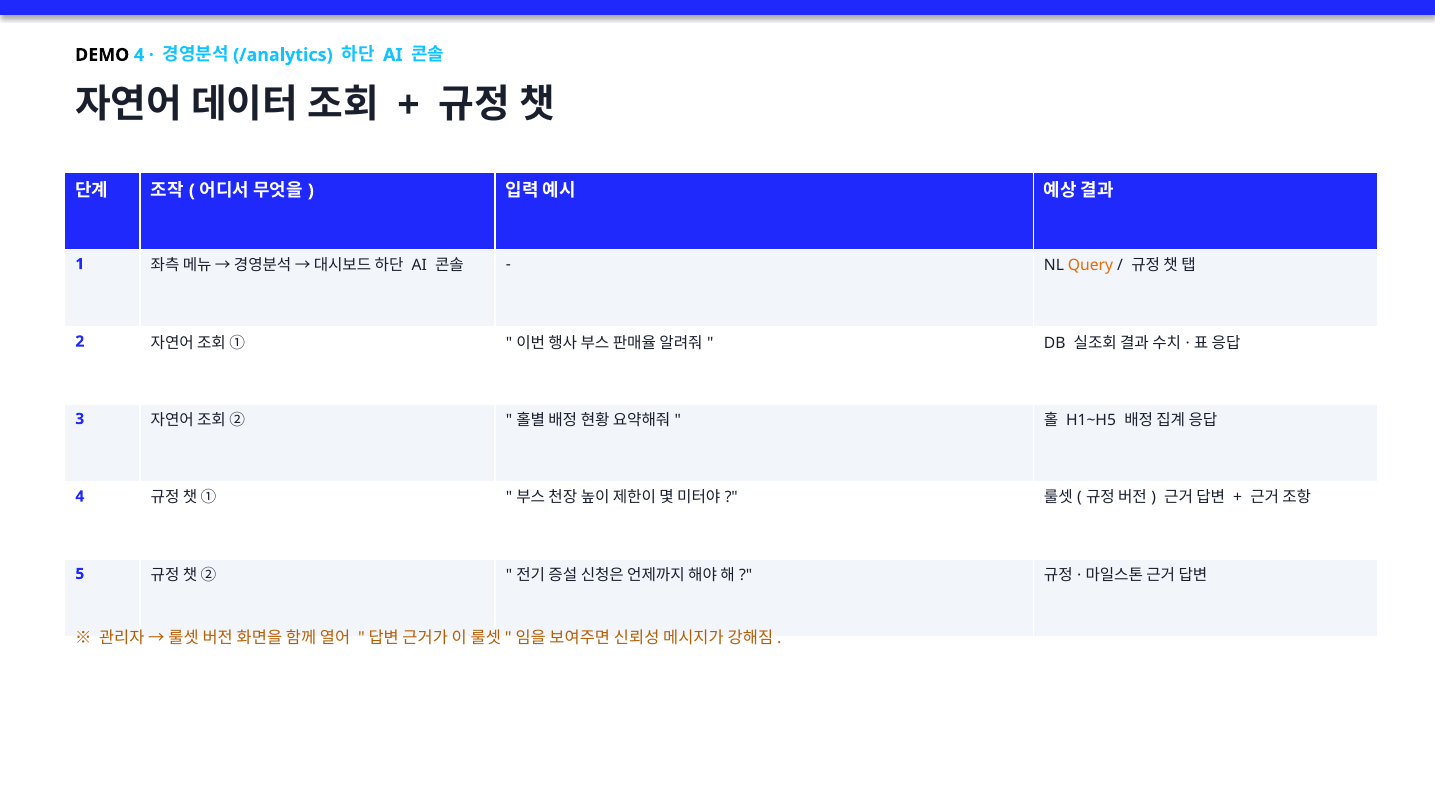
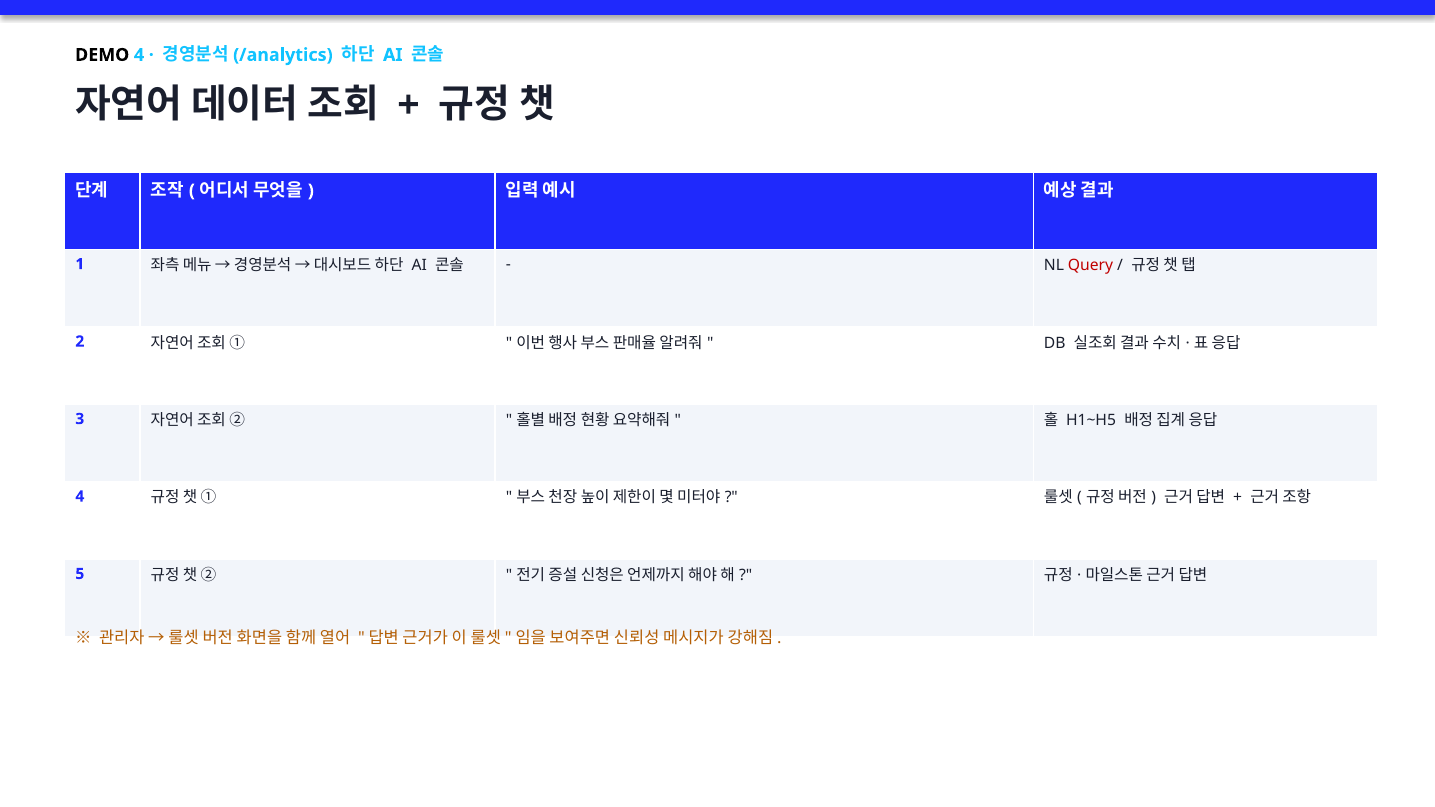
Query colour: orange -> red (1091, 266)
